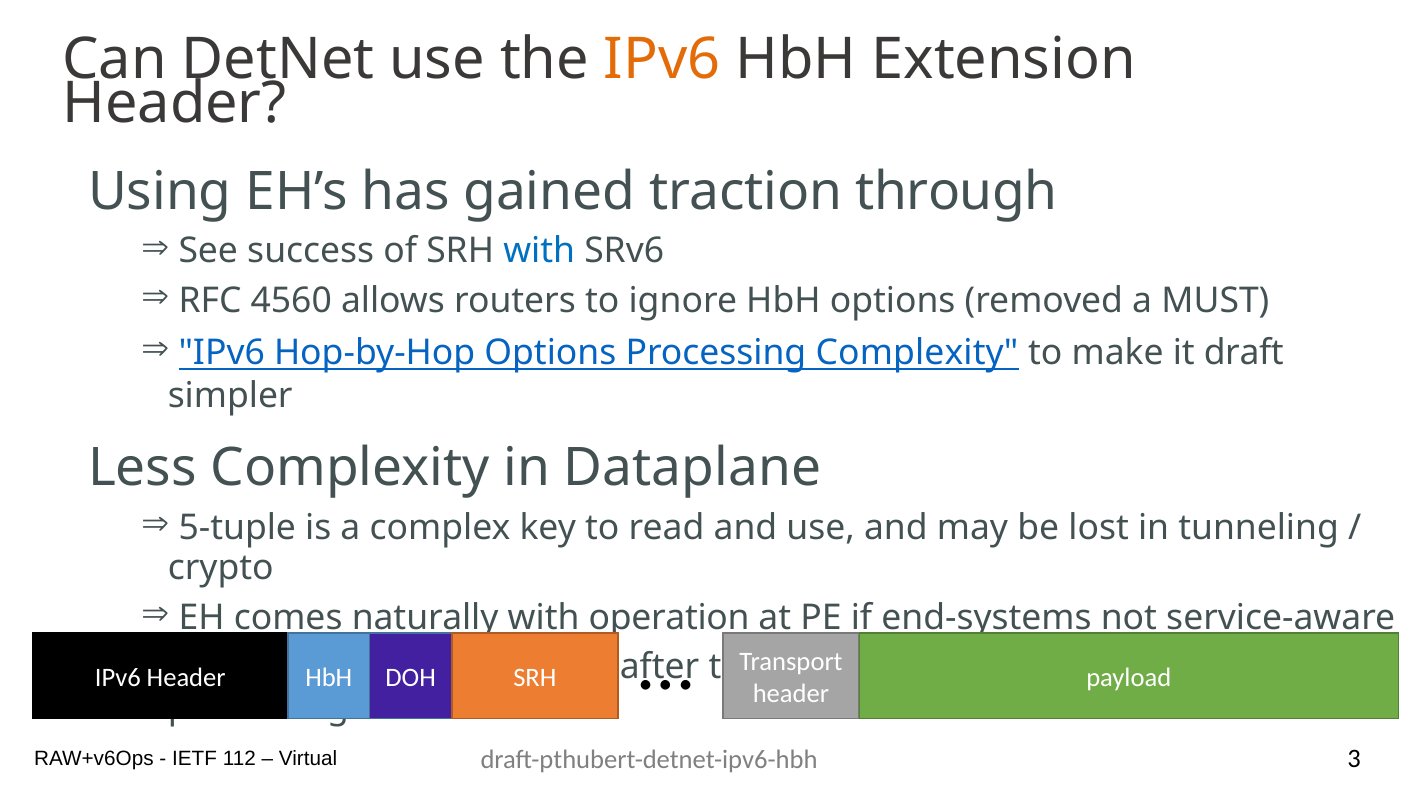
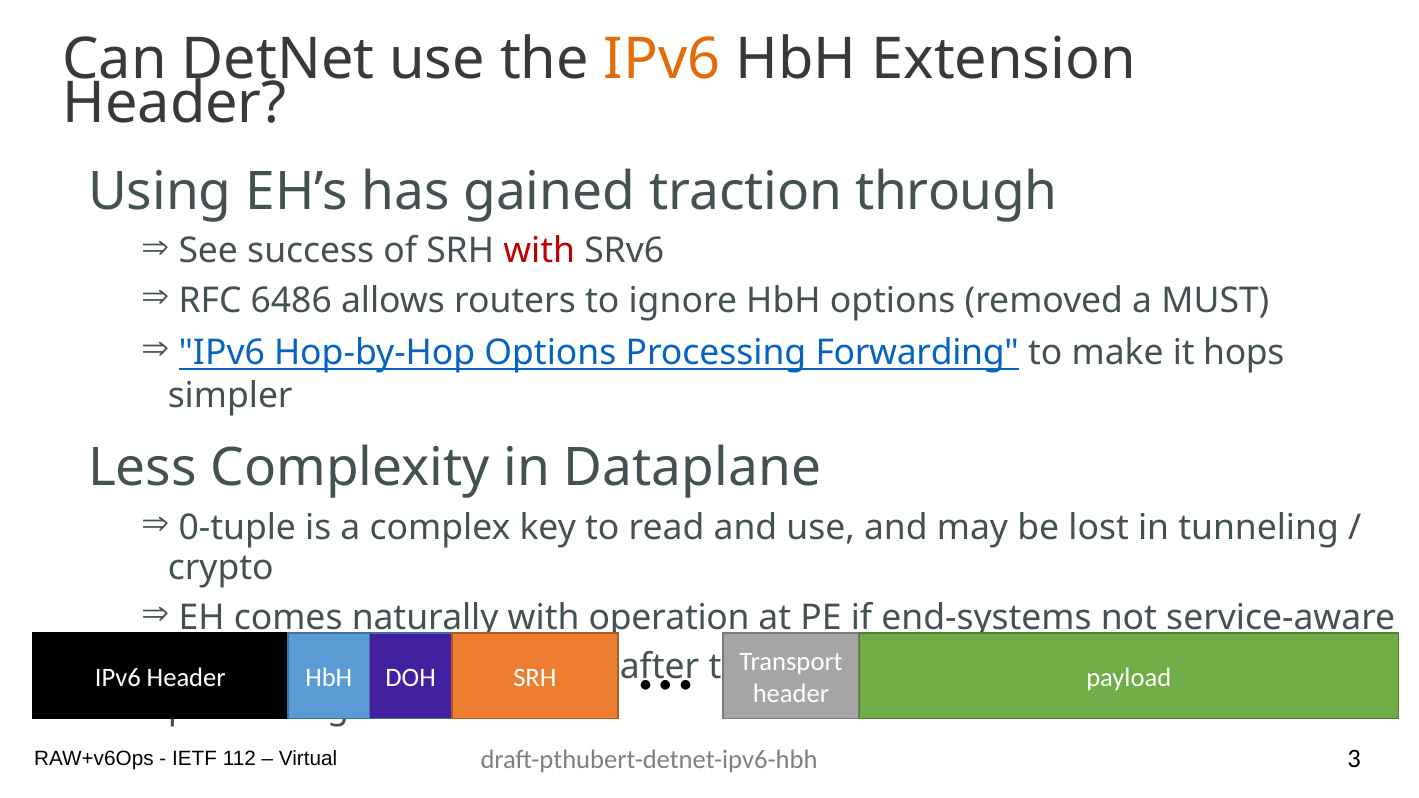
with colour: blue -> red (539, 251)
4560: 4560 -> 6486 (291, 301)
Processing Complexity: Complexity -> Forwarding (917, 353)
draft: draft -> hops (1244, 353)
5-tuple: 5-tuple -> 0-tuple (237, 528)
